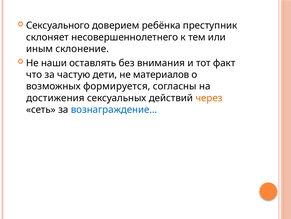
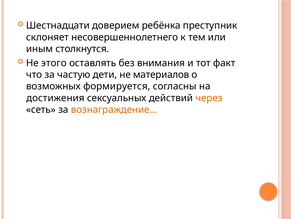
Сексуального: Сексуального -> Шестнадцати (58, 25)
склонение: склонение -> столкнутся (82, 49)
наши: наши -> этого (54, 63)
вознаграждение… colour: blue -> orange (114, 109)
